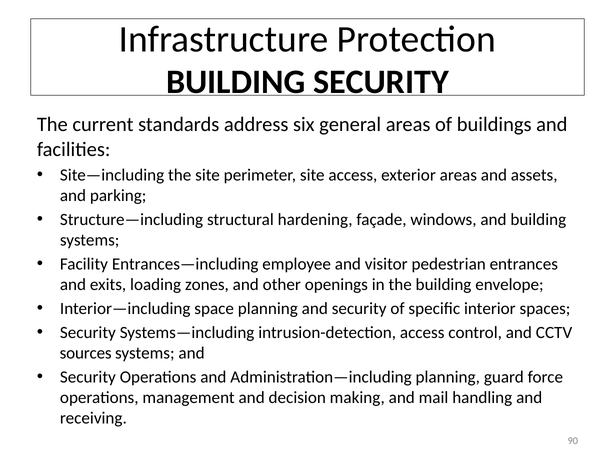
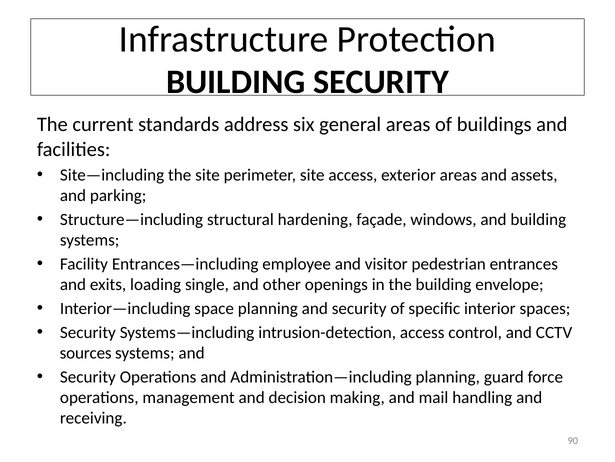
zones: zones -> single (207, 284)
